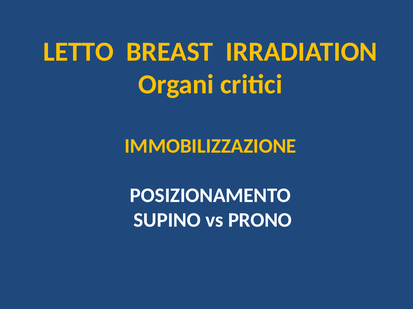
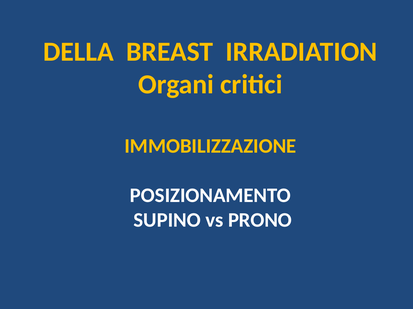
LETTO: LETTO -> DELLA (78, 52)
